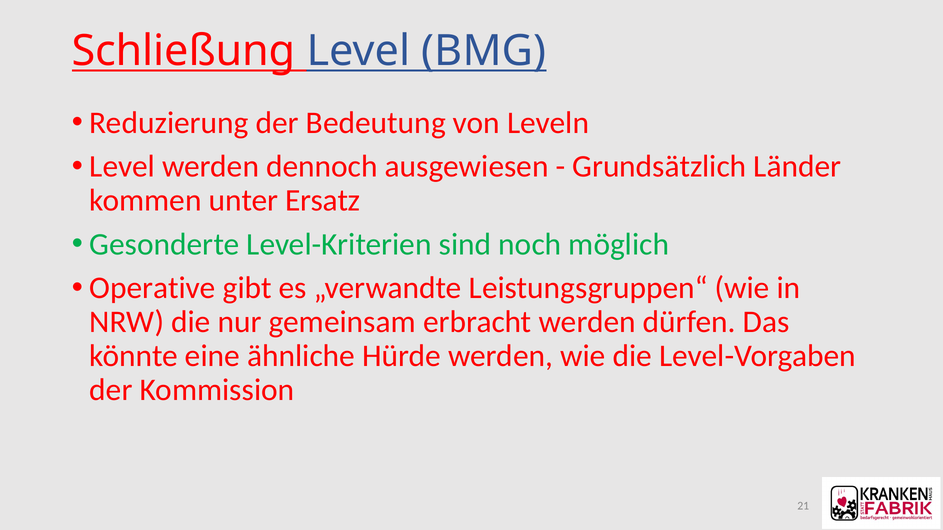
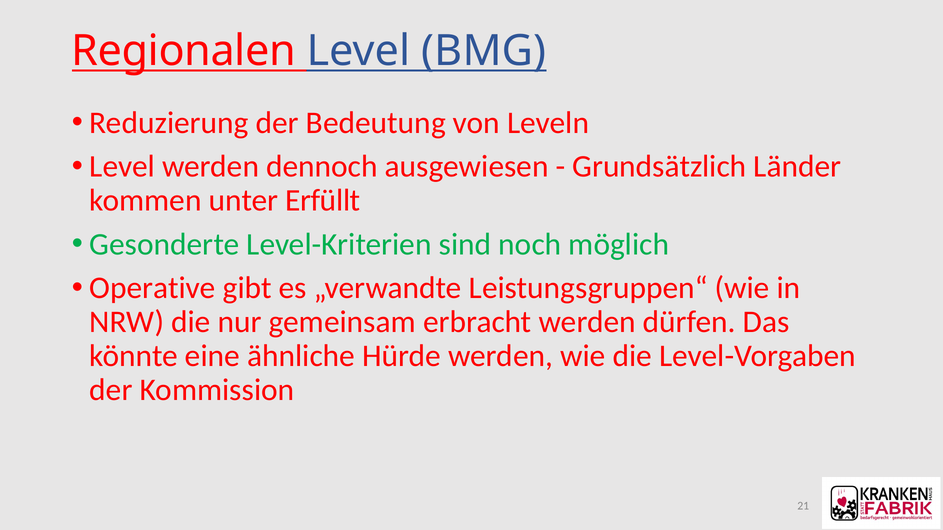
Schließung: Schließung -> Regionalen (184, 51)
Ersatz: Ersatz -> Erfüllt (323, 201)
